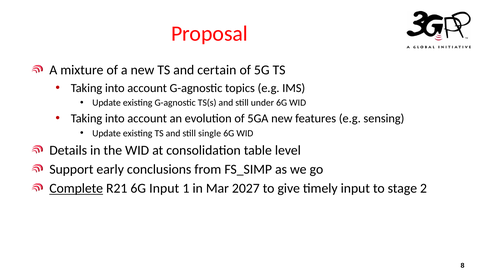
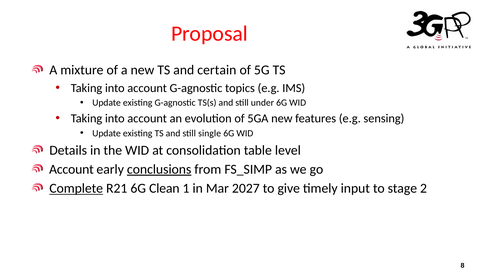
Support: Support -> Account (71, 169)
conclusions underline: none -> present (159, 169)
6G Input: Input -> Clean (164, 189)
